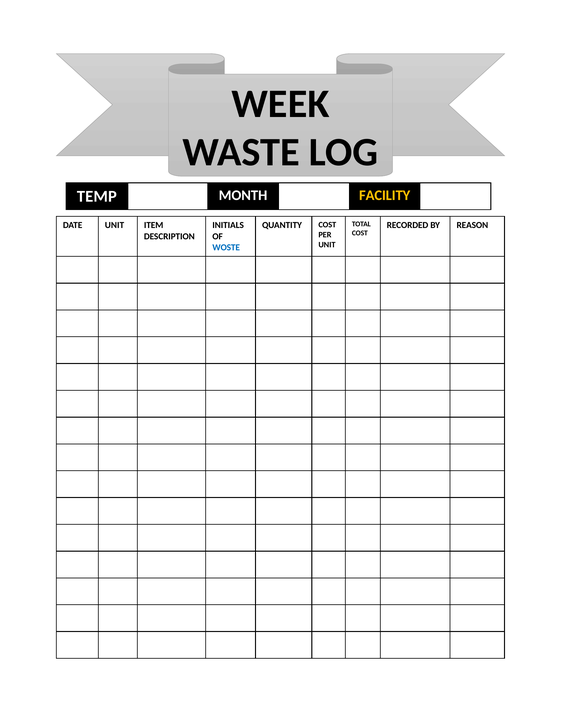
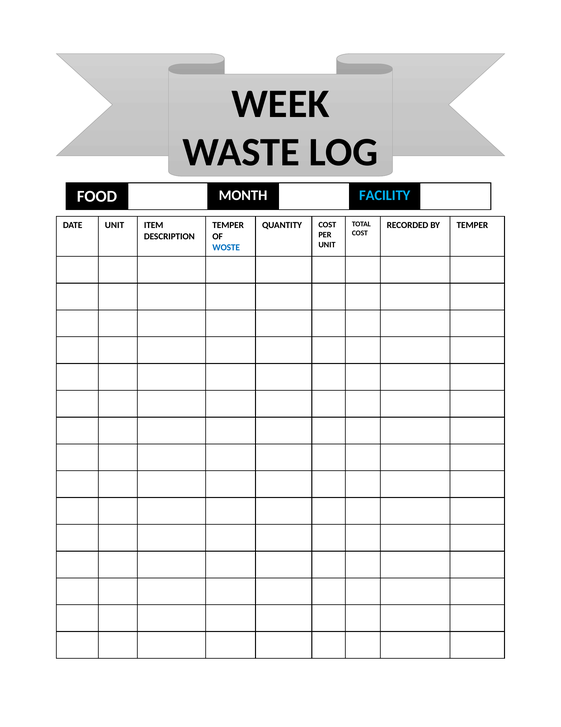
TEMP: TEMP -> FOOD (97, 196)
FACILITY colour: yellow -> light blue (385, 195)
INITIALS: INITIALS -> TEMPER (228, 225)
BY REASON: REASON -> TEMPER (472, 225)
